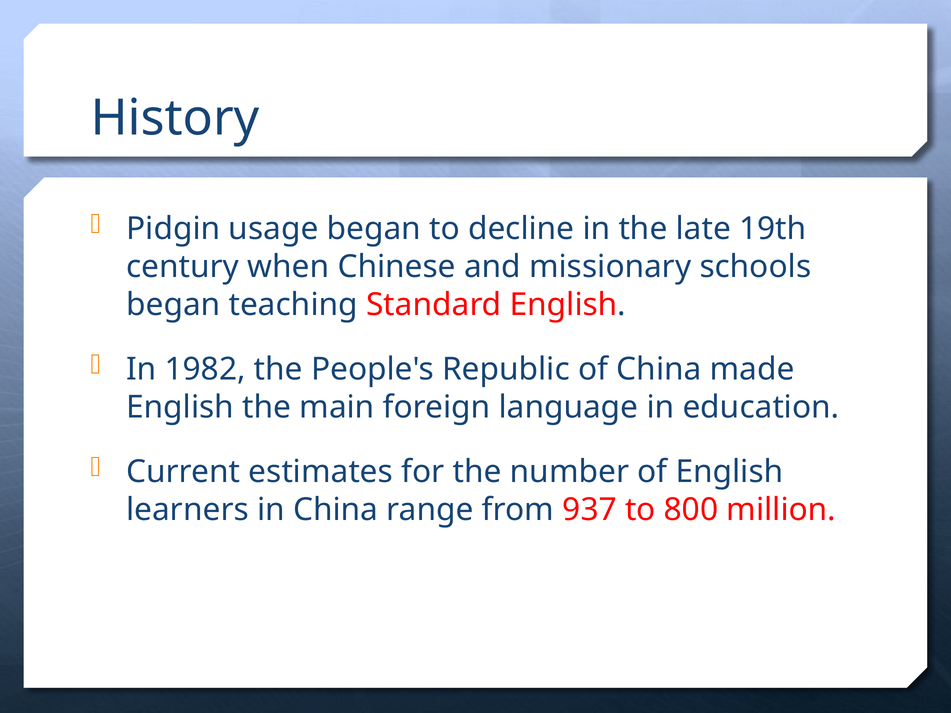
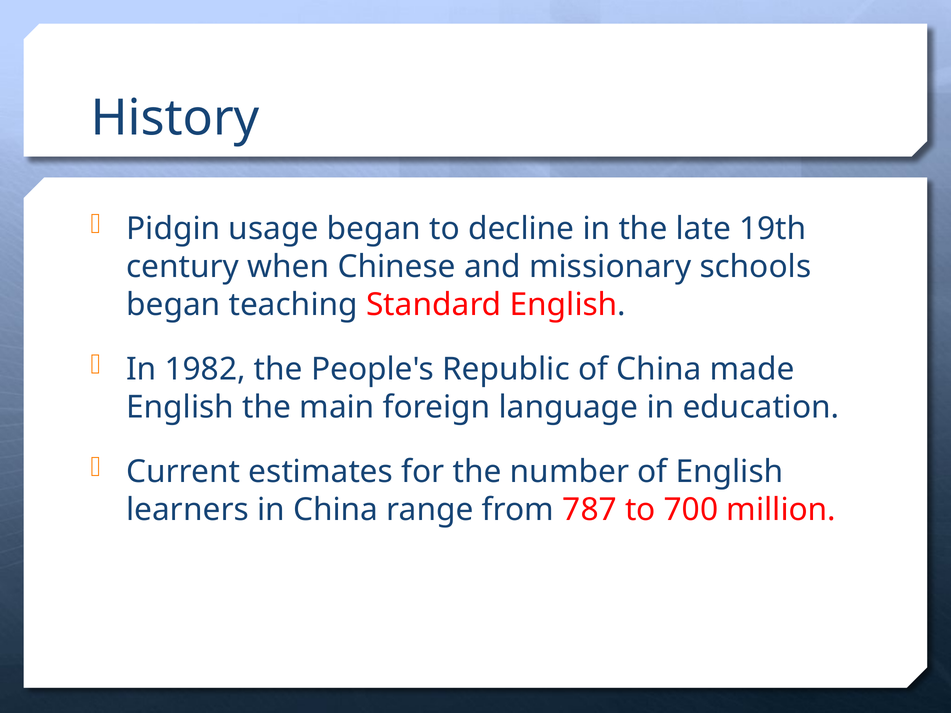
937: 937 -> 787 (590, 510)
800: 800 -> 700 (691, 510)
